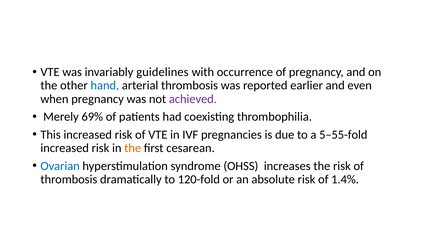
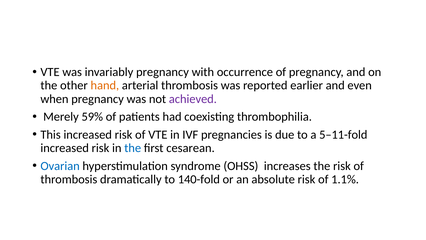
invariably guidelines: guidelines -> pregnancy (162, 72)
hand colour: blue -> orange (105, 85)
69%: 69% -> 59% (92, 117)
5–55-fold: 5–55-fold -> 5–11-fold (343, 134)
the colour: orange -> blue (133, 148)
120-fold: 120-fold -> 140-fold (199, 179)
1.4%: 1.4% -> 1.1% (345, 179)
